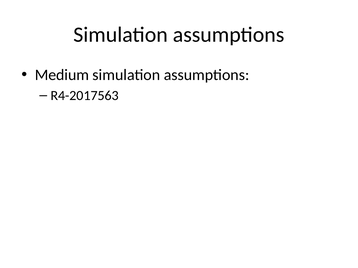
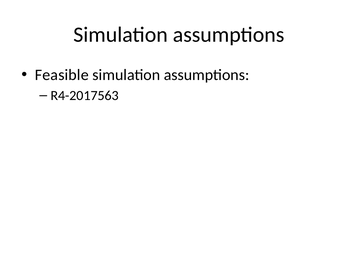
Medium: Medium -> Feasible (62, 75)
